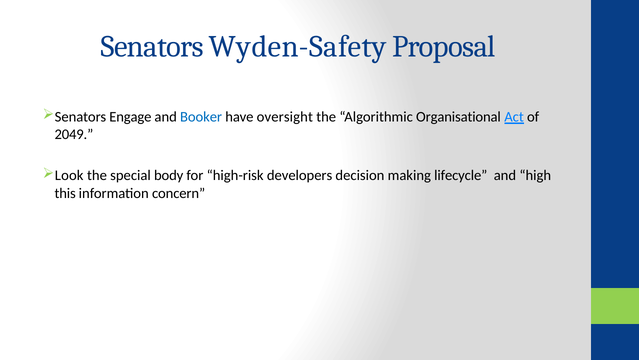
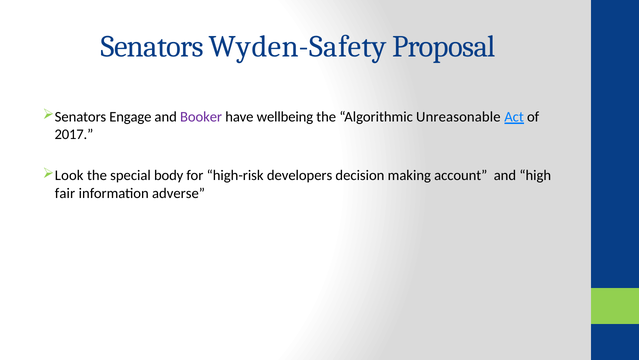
Booker colour: blue -> purple (201, 117)
oversight: oversight -> wellbeing (285, 117)
Organisational: Organisational -> Unreasonable (458, 117)
2049: 2049 -> 2017 (74, 134)
lifecycle: lifecycle -> account (461, 175)
this: this -> fair (65, 193)
concern: concern -> adverse (179, 193)
